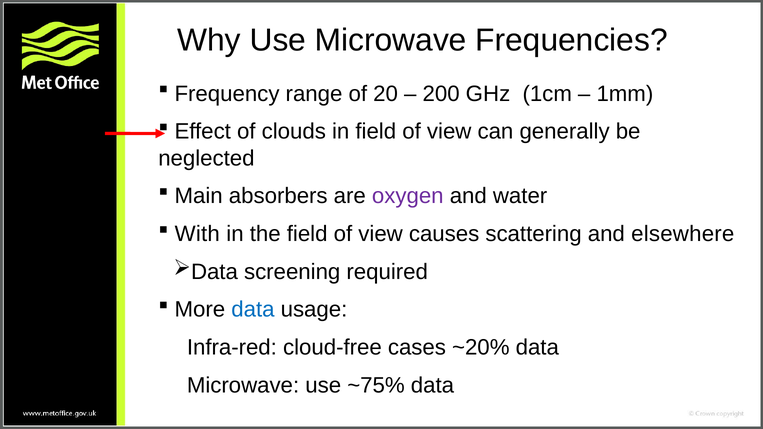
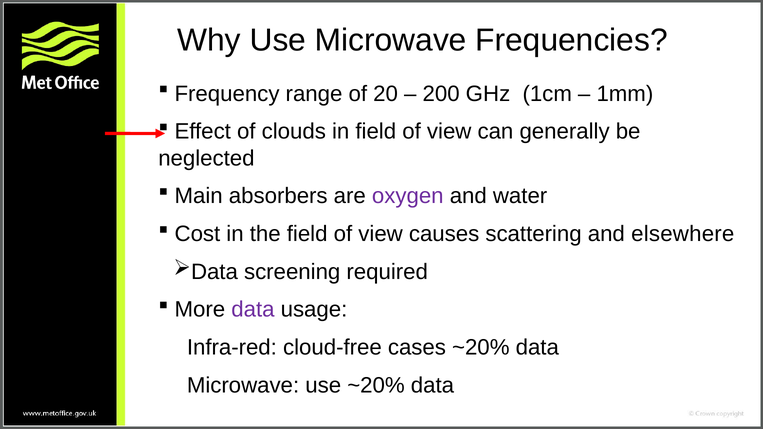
With: With -> Cost (197, 234)
data colour: blue -> purple (253, 310)
use ~75%: ~75% -> ~20% (376, 385)
